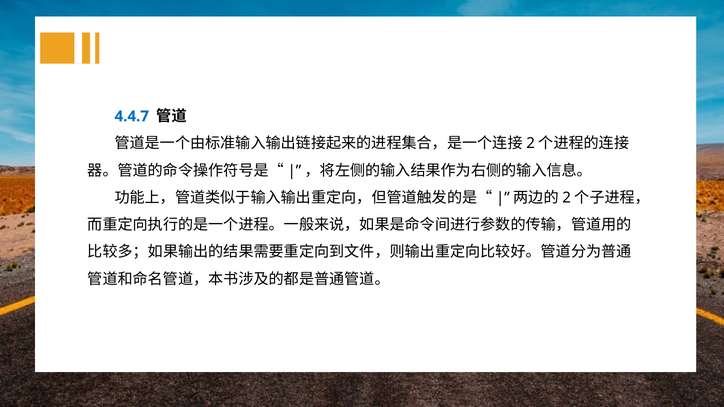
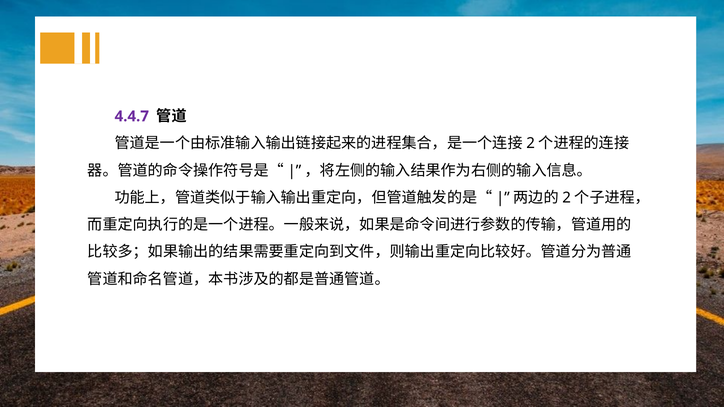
4.4.7 colour: blue -> purple (132, 116)
